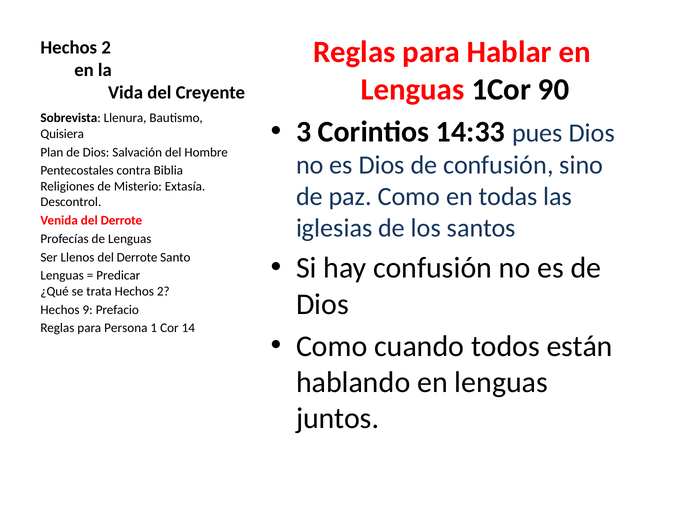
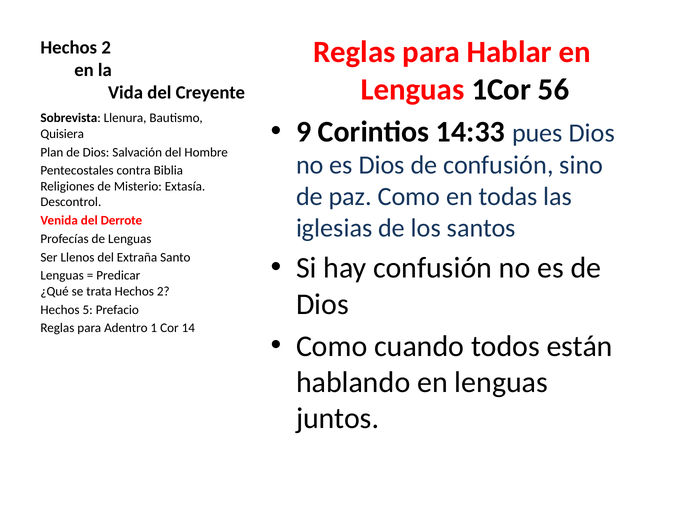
90: 90 -> 56 (554, 89)
3: 3 -> 9 (304, 132)
Llenos del Derrote: Derrote -> Extraña (137, 257)
9: 9 -> 5 (88, 309)
Persona: Persona -> Adentro (126, 328)
